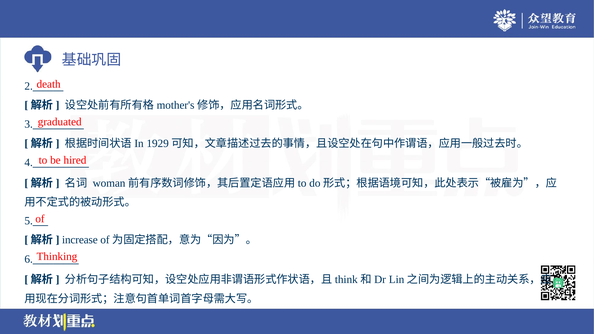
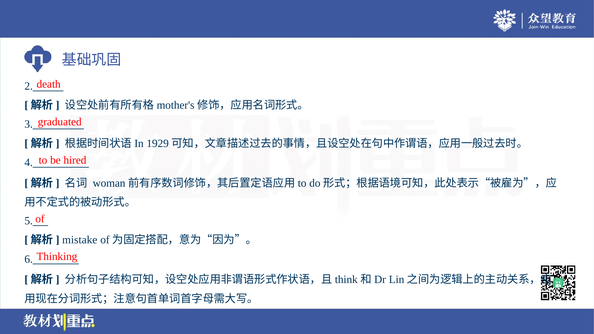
increase: increase -> mistake (80, 240)
